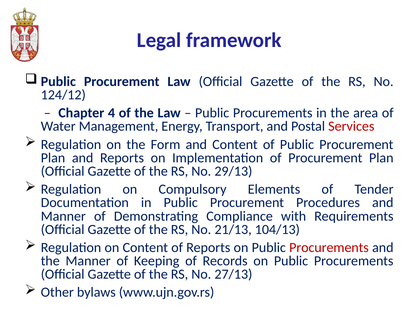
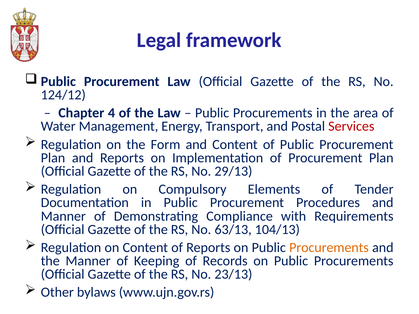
21/13: 21/13 -> 63/13 (233, 230)
Procurements colour: red -> orange (329, 248)
27/13: 27/13 -> 23/13 (233, 275)
